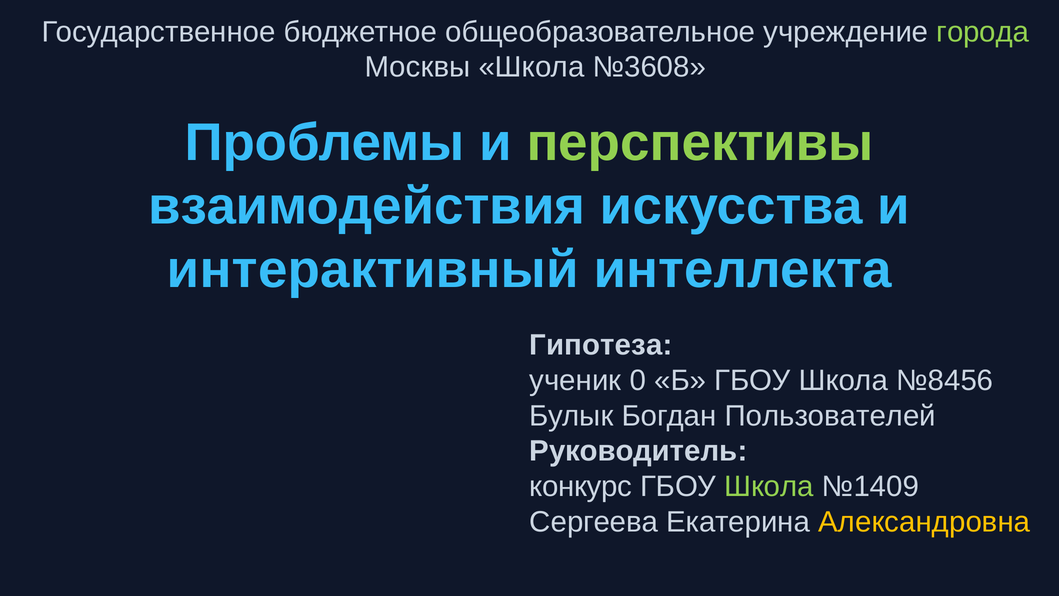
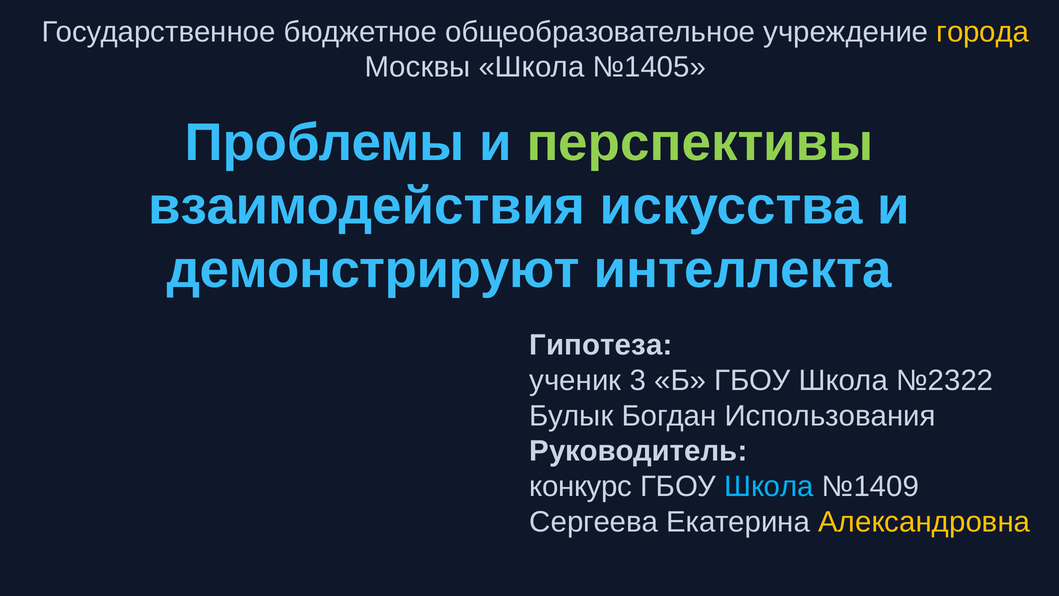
города colour: light green -> yellow (983, 32)
№3608: №3608 -> №1405 (649, 67)
интерактивный: интерактивный -> демонстрируют (373, 270)
0: 0 -> 3 (638, 380)
№8456: №8456 -> №2322 (945, 380)
Пользователей: Пользователей -> Использования (830, 416)
Школа colour: light green -> light blue (769, 486)
